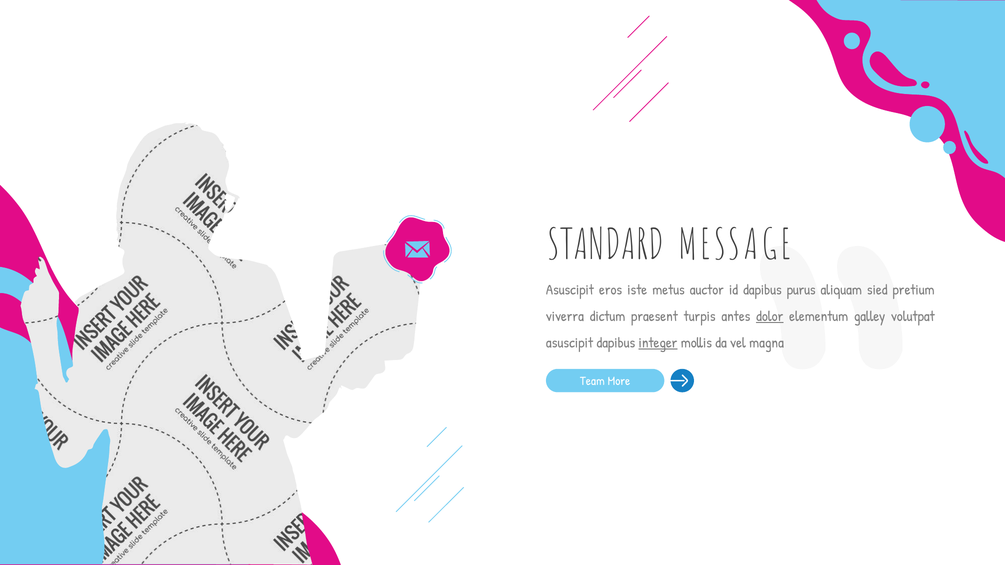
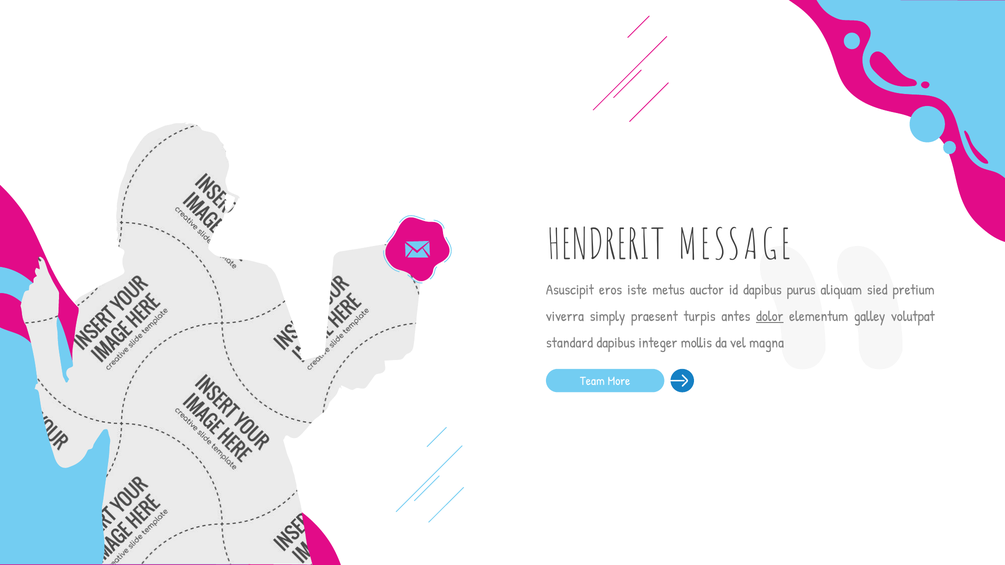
STANDARD: STANDARD -> HENDRERIT (606, 246)
dictum: dictum -> simply (608, 317)
asuscipit: asuscipit -> standard (570, 343)
integer underline: present -> none (658, 343)
